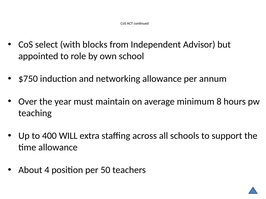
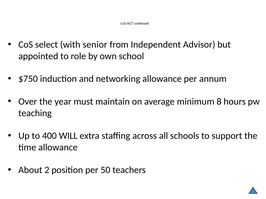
blocks: blocks -> senior (95, 45)
4: 4 -> 2 (47, 170)
